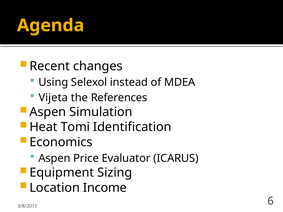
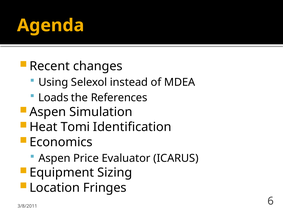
Vijeta: Vijeta -> Loads (53, 98)
Income: Income -> Fringes (105, 188)
